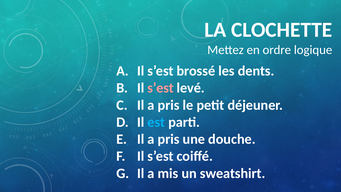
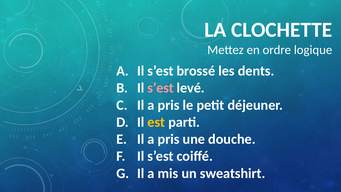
est colour: light blue -> yellow (156, 122)
